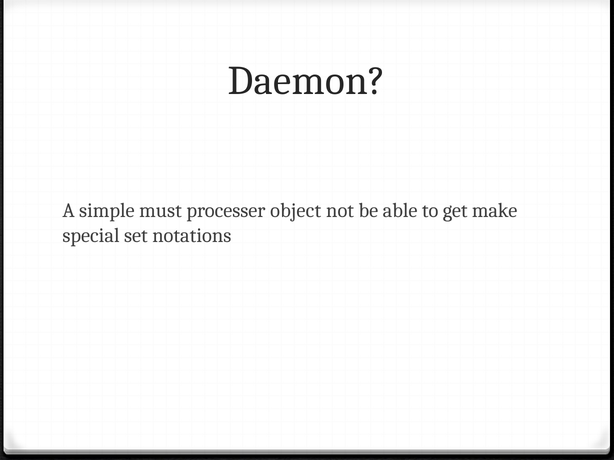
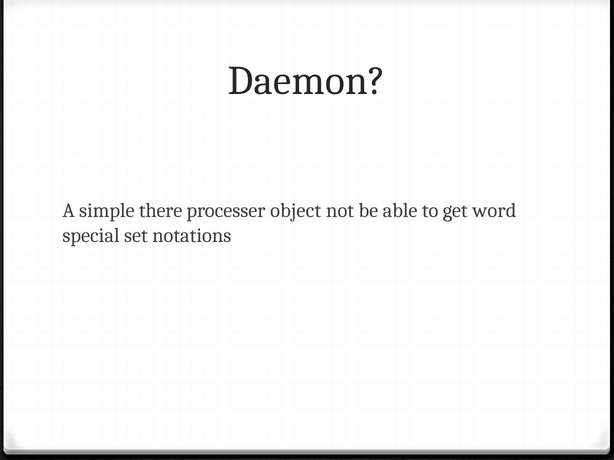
must: must -> there (161, 211)
make: make -> word (494, 211)
